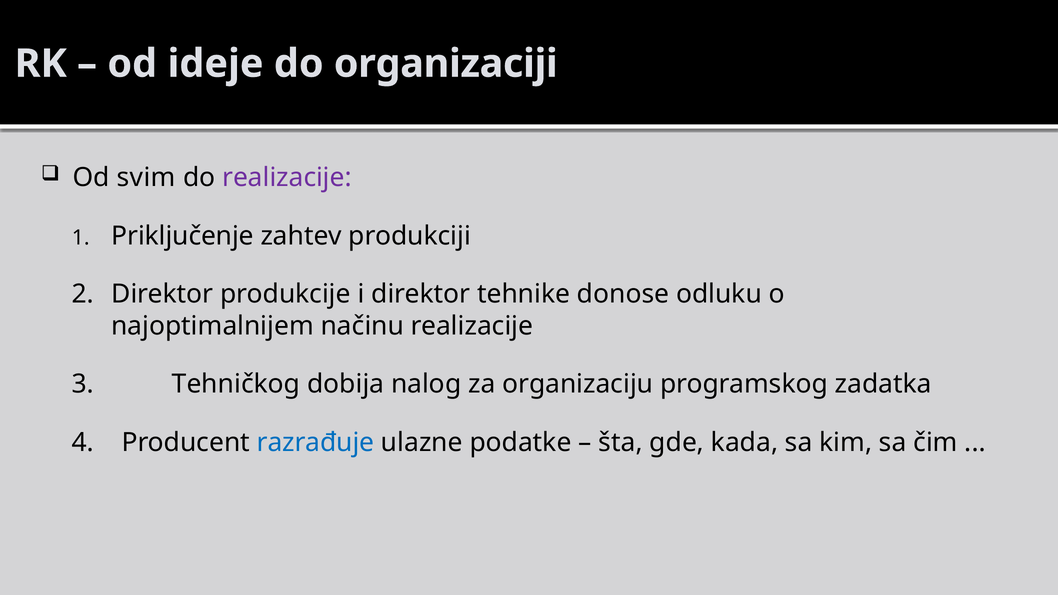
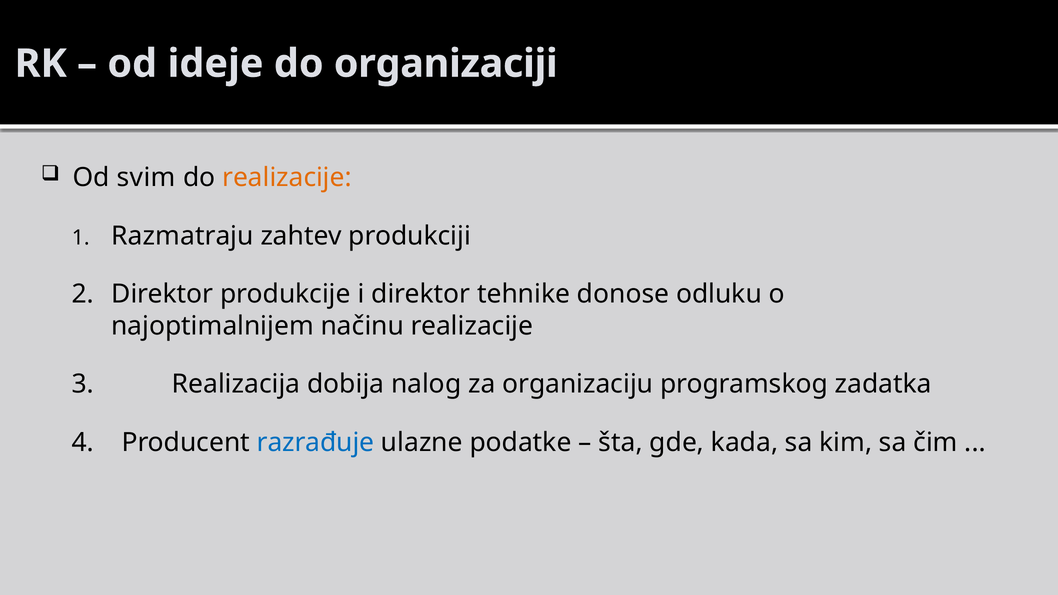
realizacije colour: purple -> orange (287, 178)
Priključenje: Priključenje -> Razmatraju (183, 236)
Tehničkog: Tehničkog -> Realizacija (236, 384)
